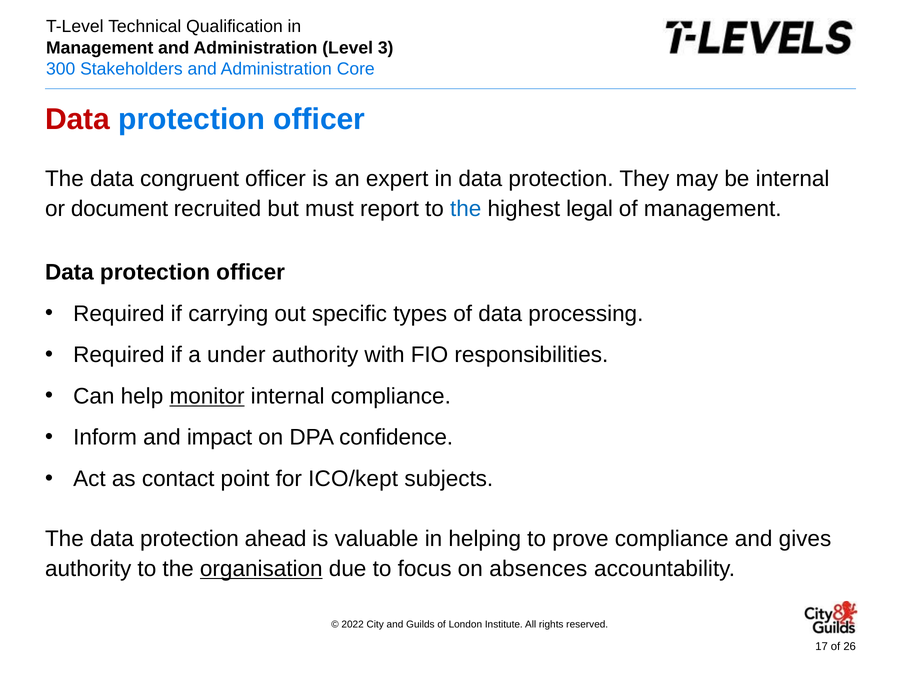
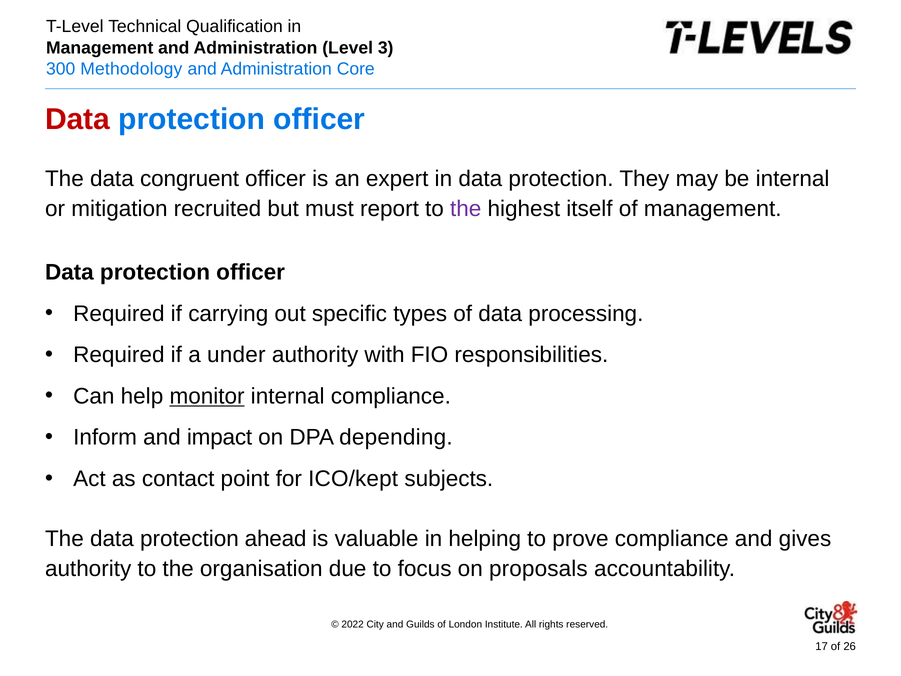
Stakeholders: Stakeholders -> Methodology (131, 69)
document: document -> mitigation (119, 208)
the colour: blue -> purple (466, 208)
legal: legal -> itself (589, 208)
confidence: confidence -> depending (396, 437)
organisation underline: present -> none (261, 569)
absences: absences -> proposals (538, 569)
